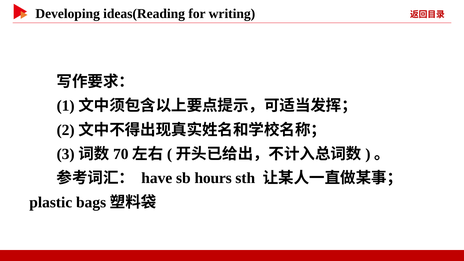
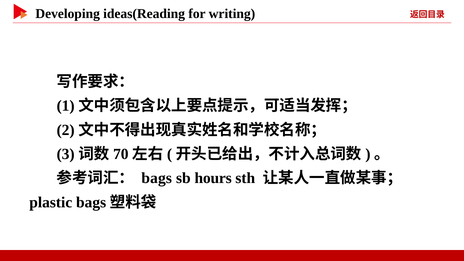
have: have -> bags (157, 178)
